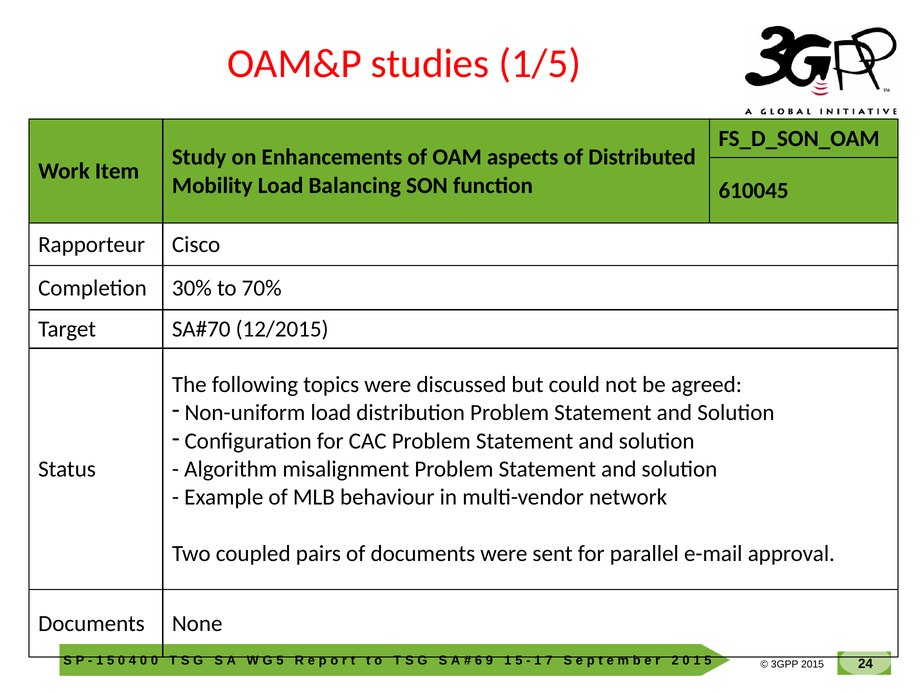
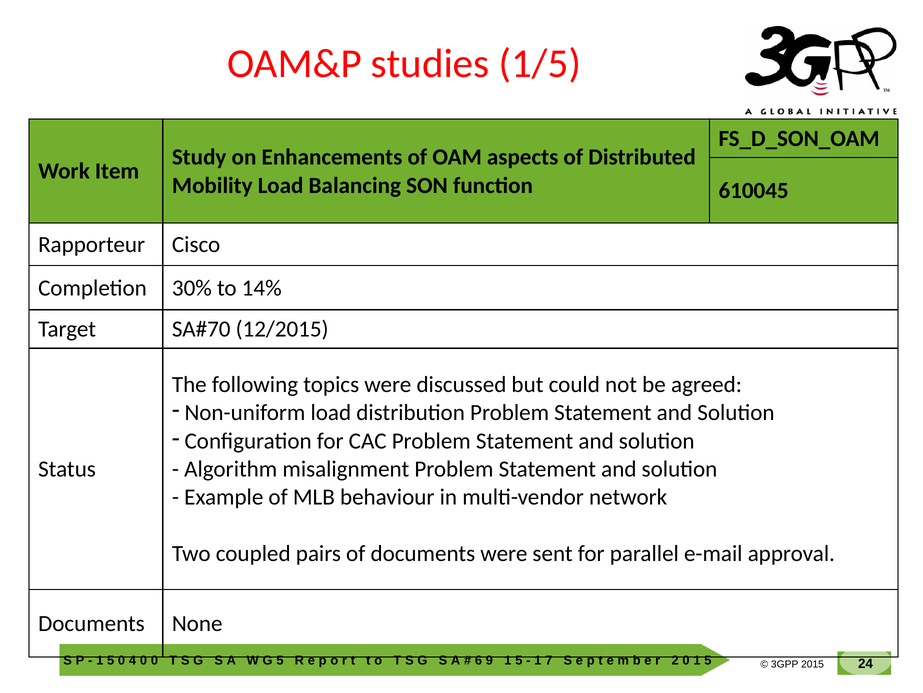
70%: 70% -> 14% (262, 288)
